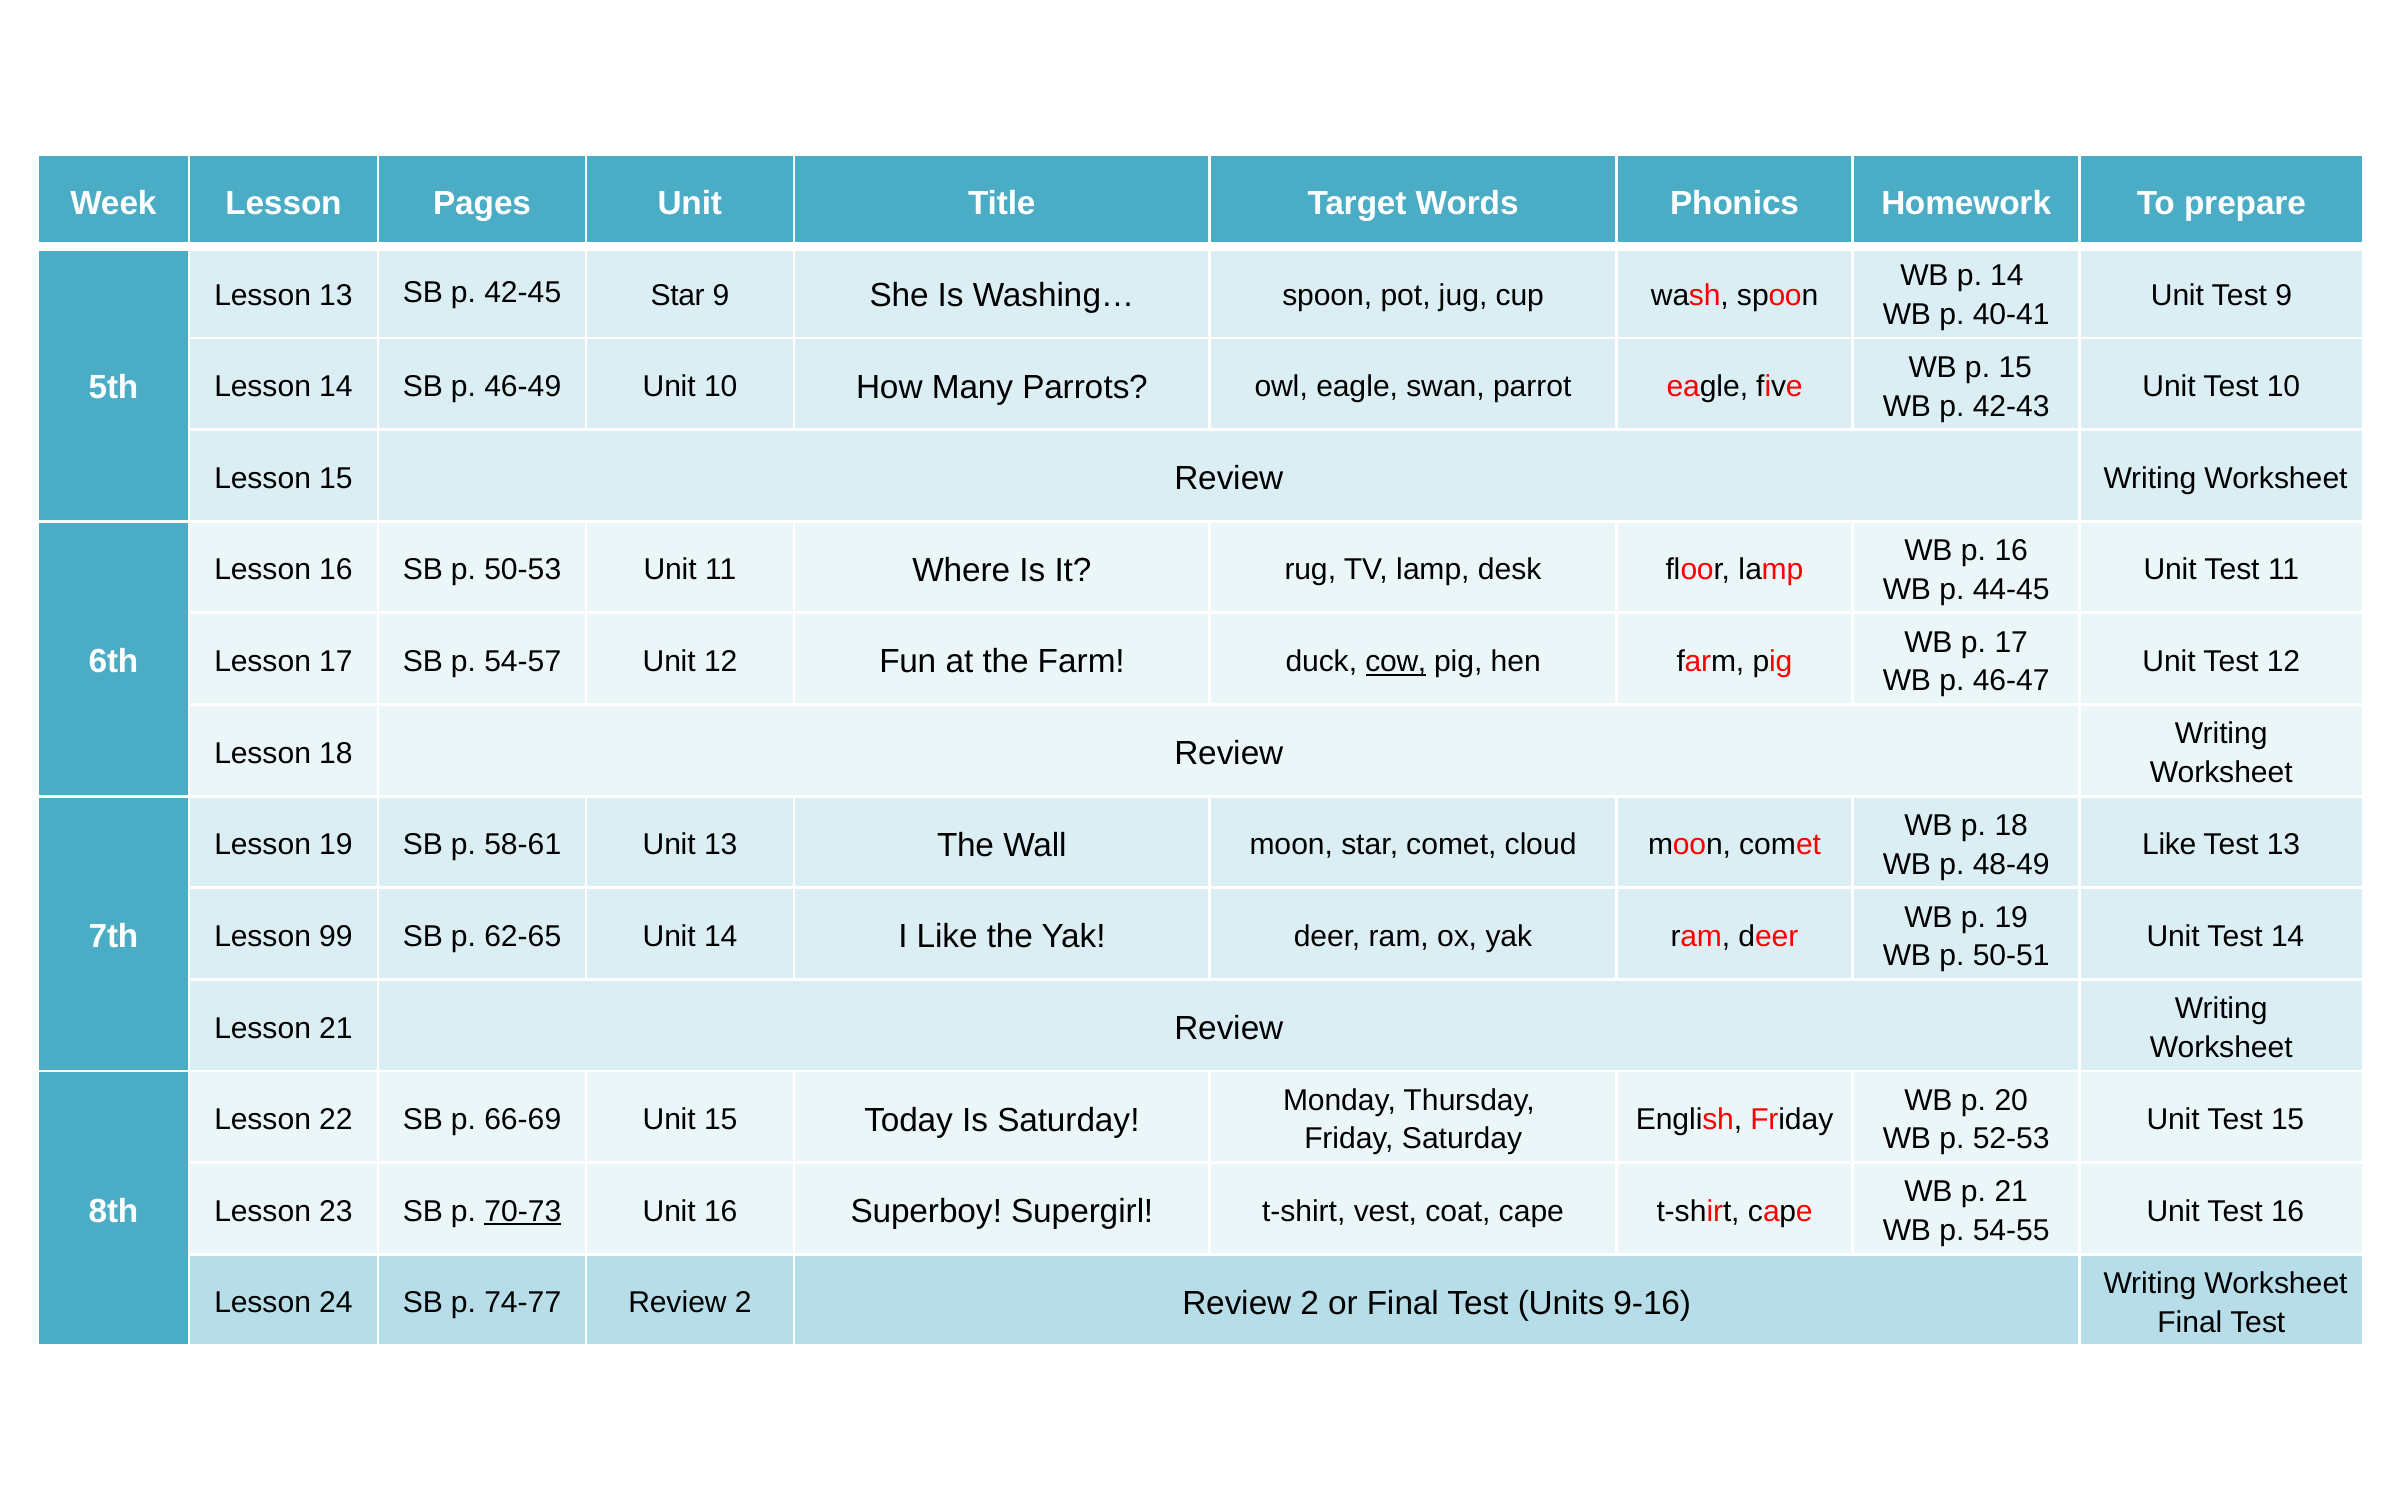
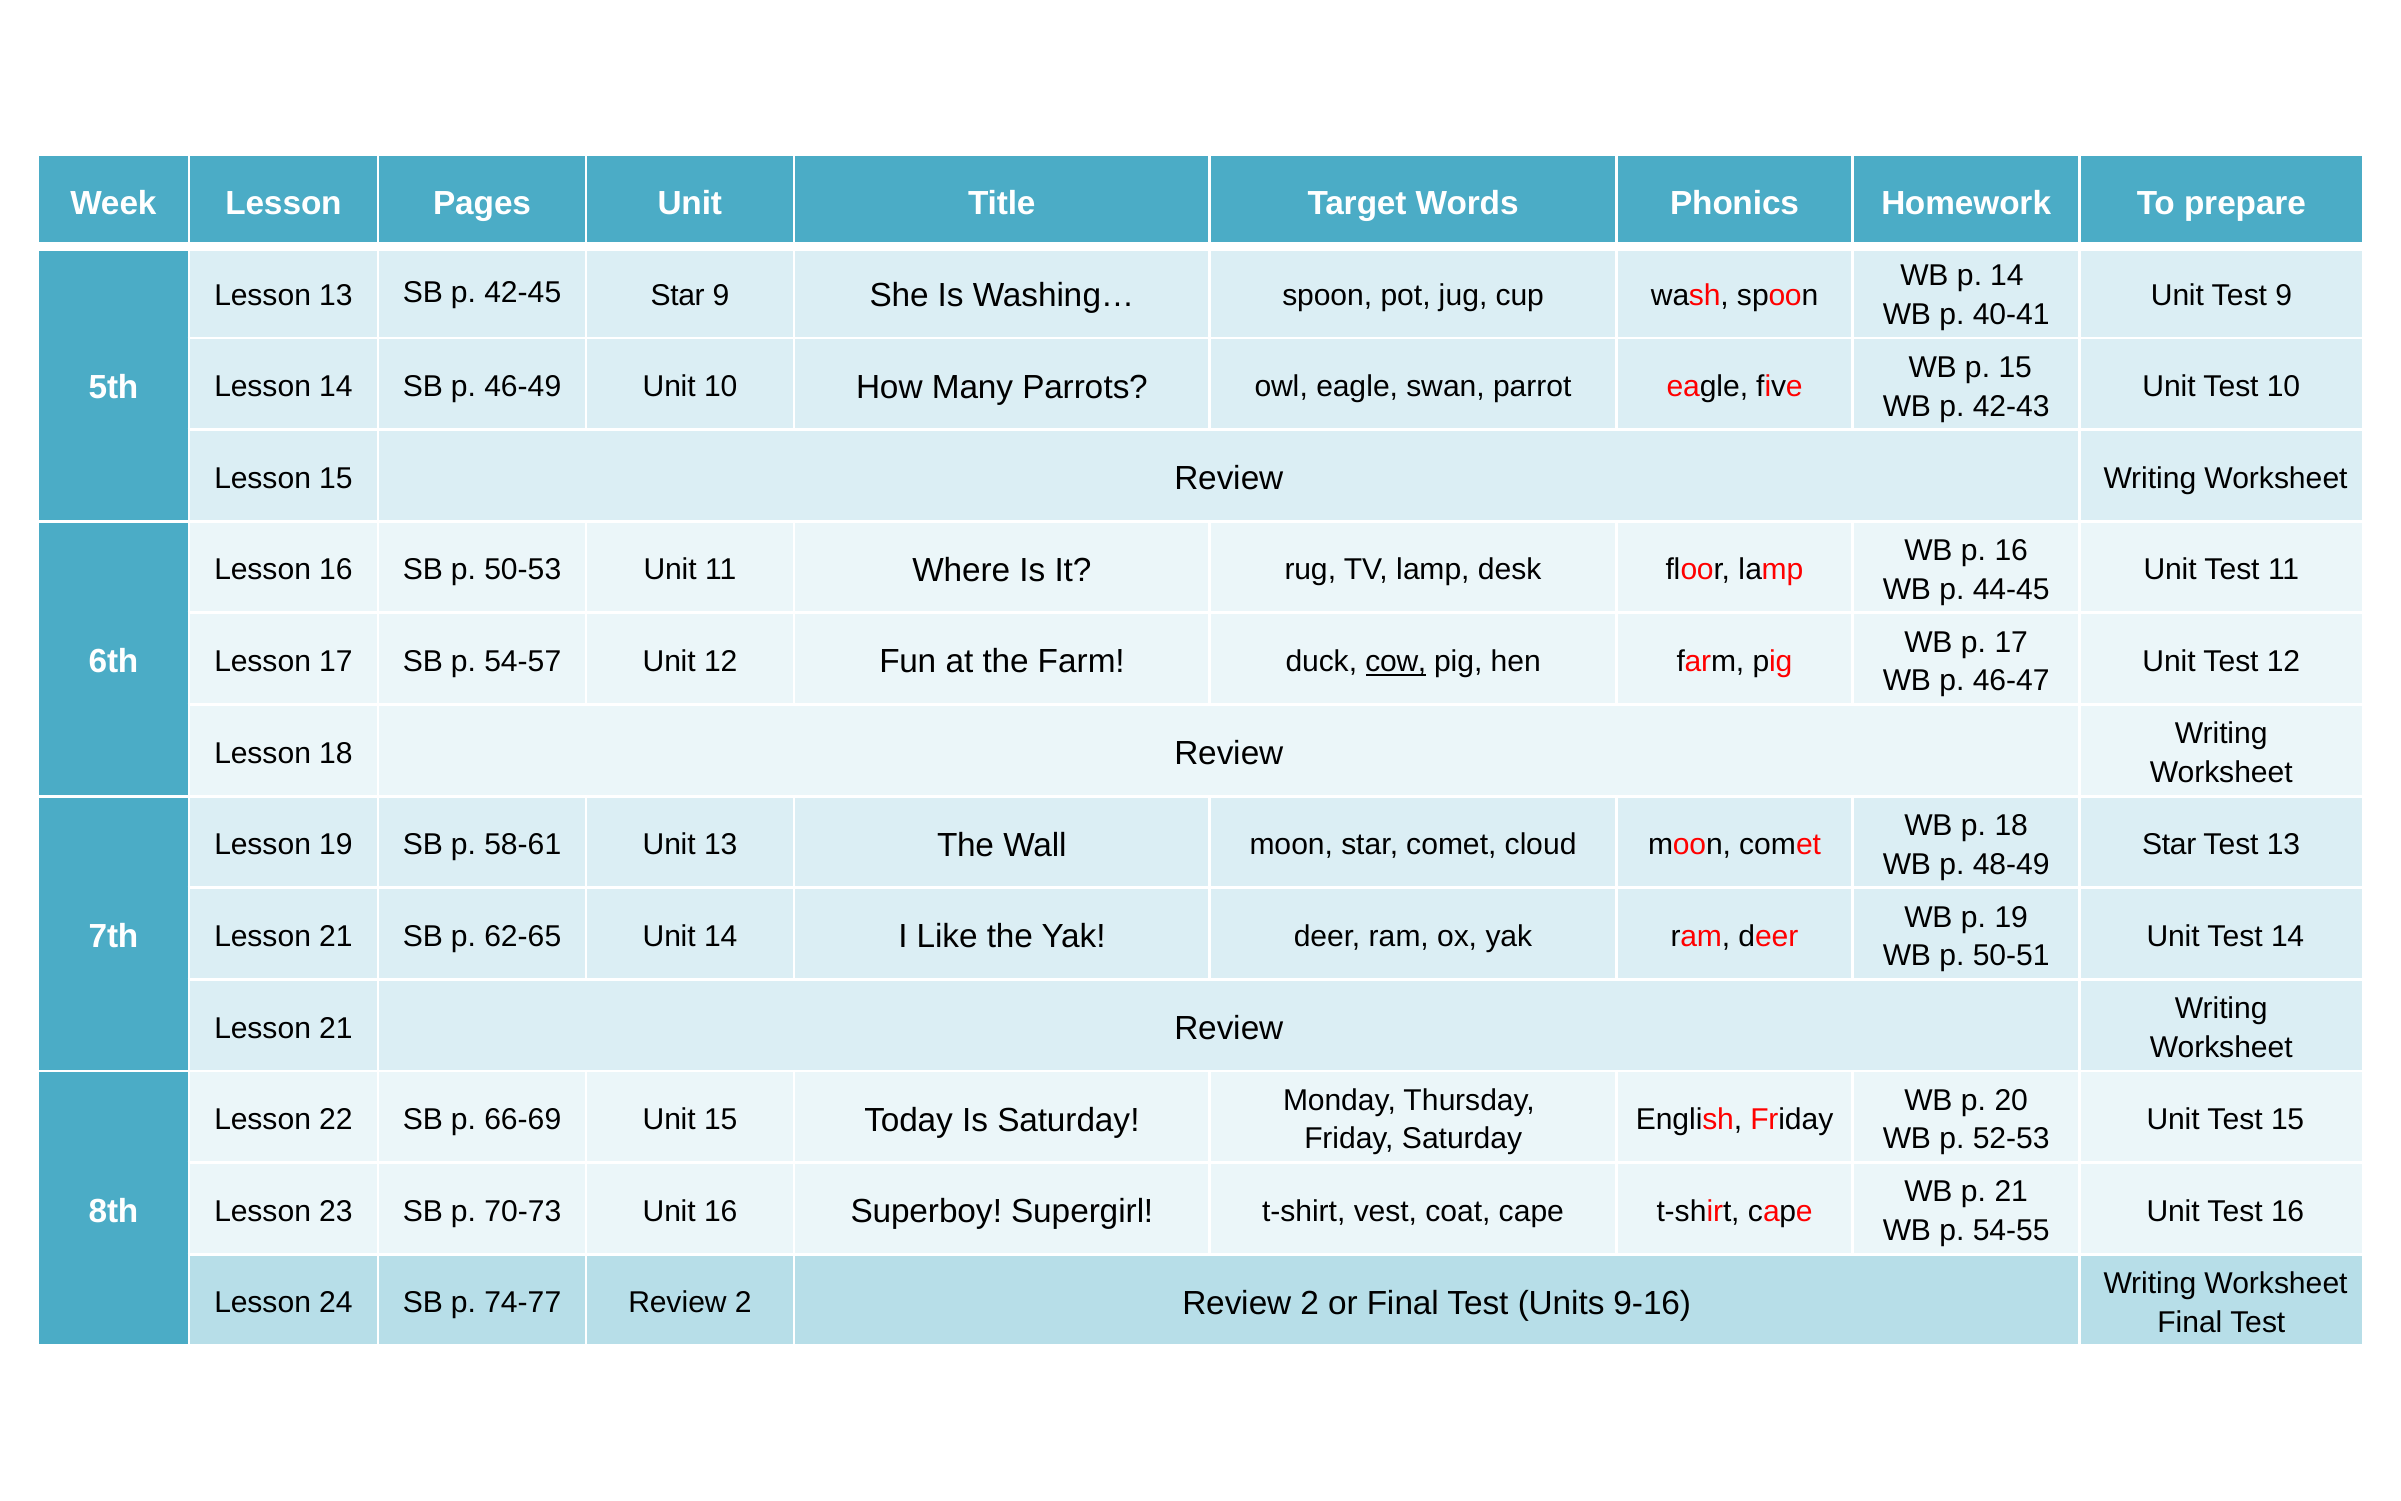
Like: Like -> Star (2169, 845)
99: 99 -> 21 (336, 936)
70-73 underline: present -> none (523, 1211)
